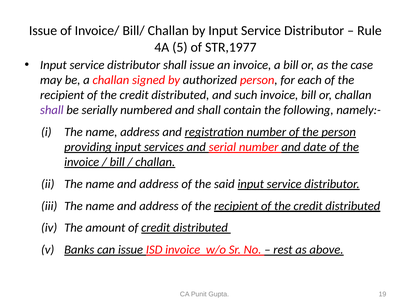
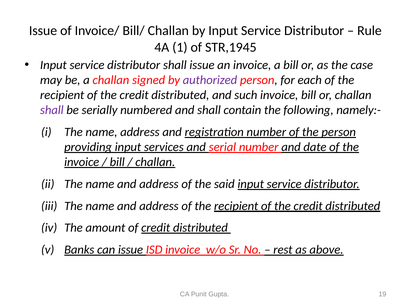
5: 5 -> 1 (180, 47)
STR,1977: STR,1977 -> STR,1945 (231, 47)
authorized colour: black -> purple (210, 80)
